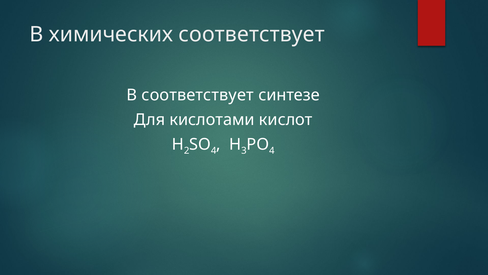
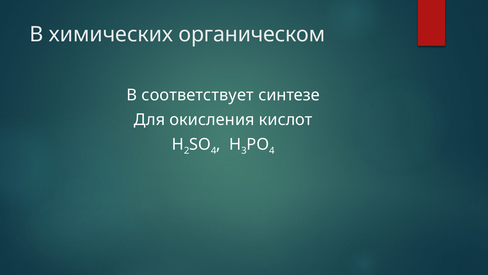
химических соответствует: соответствует -> органическом (252, 34)
кислотами: кислотами -> окисления (212, 120)
